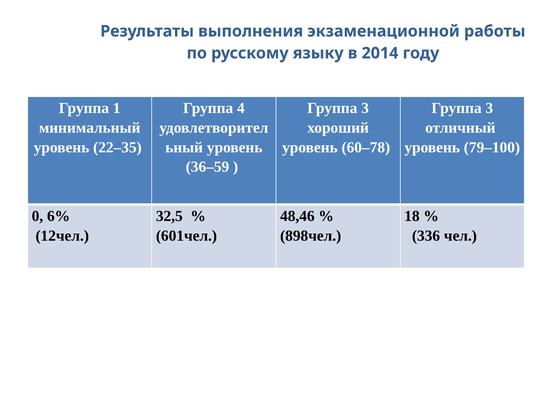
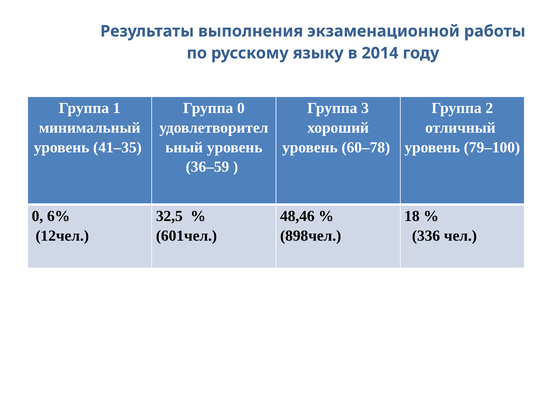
Группа 4: 4 -> 0 (241, 108)
3: 3 -> 2 (489, 108)
22–35: 22–35 -> 41–35 (117, 147)
